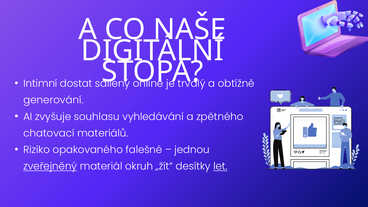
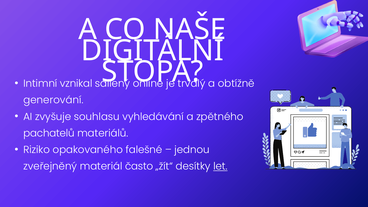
dostat: dostat -> vznikal (76, 84)
chatovací: chatovací -> pachatelů (49, 133)
zveřejněný underline: present -> none (50, 166)
okruh: okruh -> často (139, 166)
